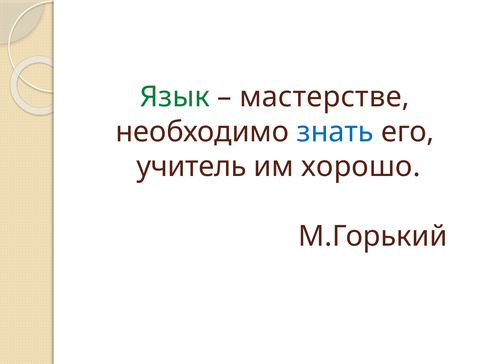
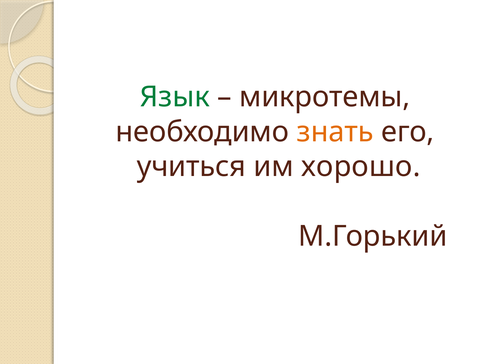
мастерстве: мастерстве -> микротемы (325, 97)
знать colour: blue -> orange (335, 132)
учитель: учитель -> учиться (191, 167)
